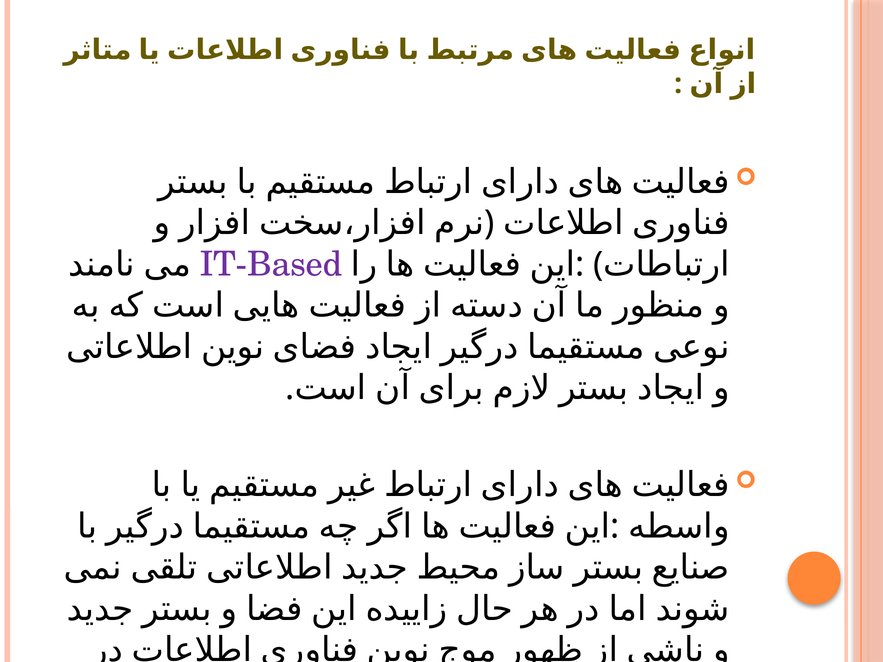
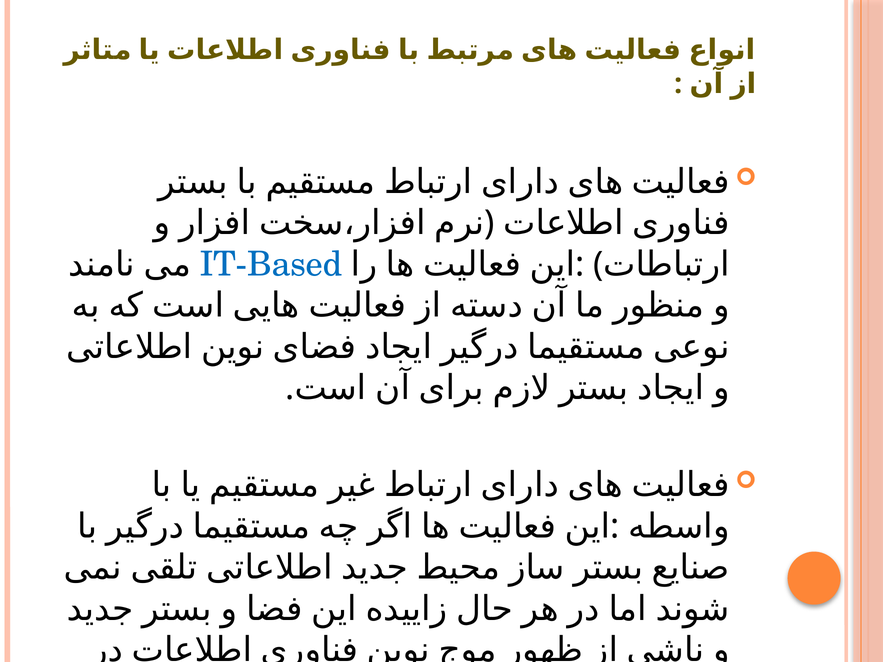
IT-Based colour: purple -> blue (271, 264)
